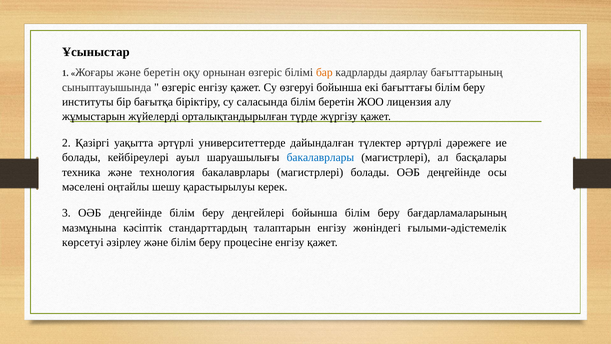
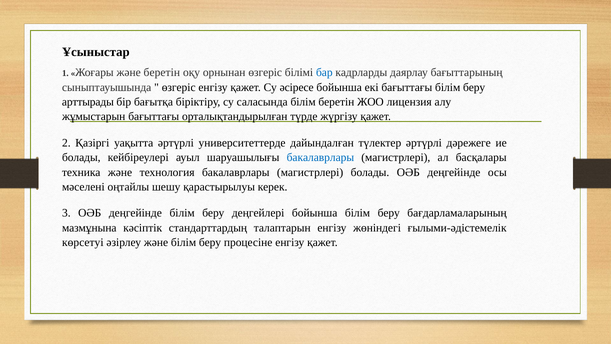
бар colour: orange -> blue (324, 72)
өзгеруі: өзгеруі -> әсіресе (297, 87)
институты: институты -> арттырады (88, 102)
жұмыстарын жүйелерді: жүйелерді -> бағыттағы (154, 117)
